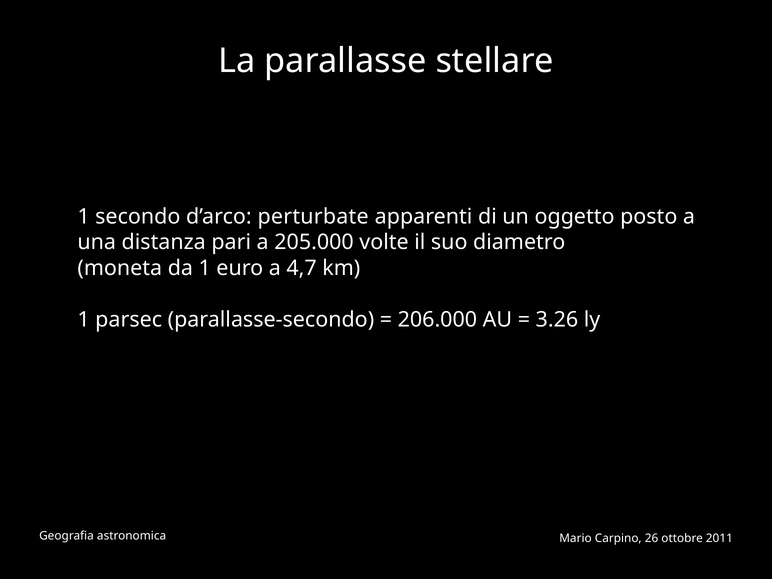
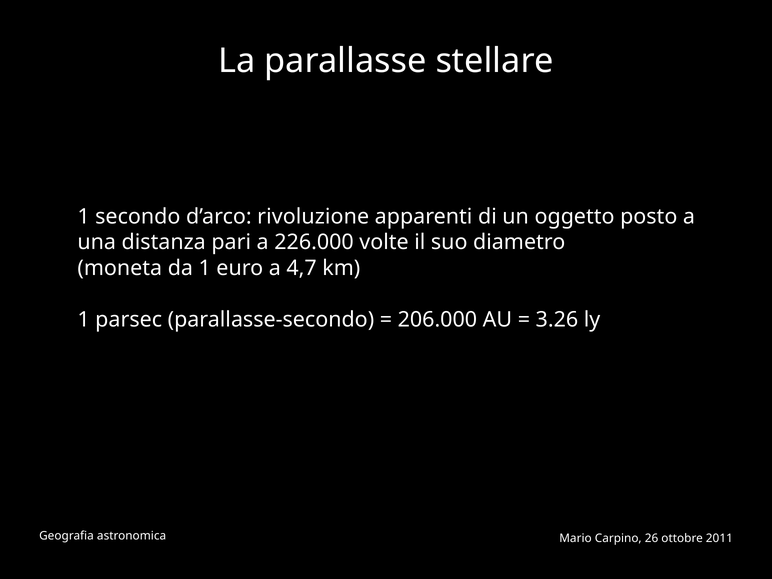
perturbate: perturbate -> rivoluzione (313, 216)
205.000: 205.000 -> 226.000 (314, 242)
